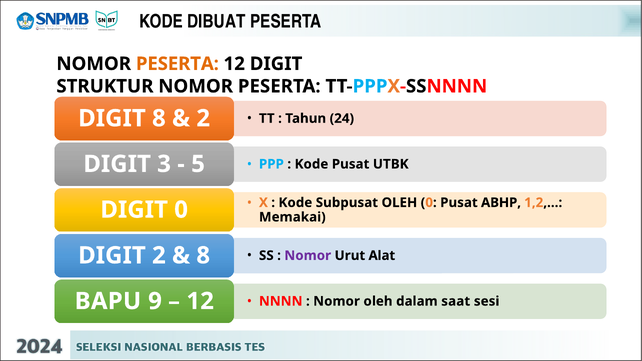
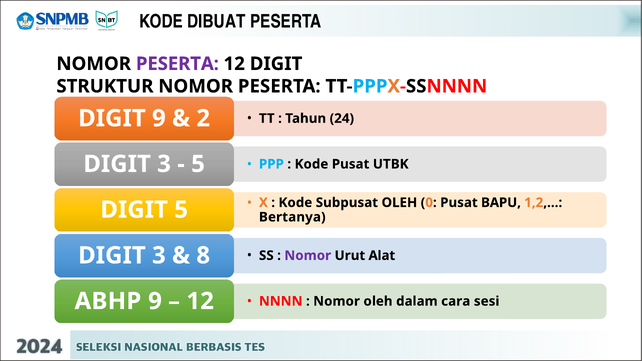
PESERTA colour: orange -> purple (177, 64)
DIGIT 8: 8 -> 9 (159, 118)
ABHP: ABHP -> BAPU (501, 203)
DIGIT 0: 0 -> 5 (181, 210)
Memakai: Memakai -> Bertanya (292, 217)
2: 2 -> 3 (159, 256)
BAPU: BAPU -> ABHP (108, 301)
saat: saat -> cara (456, 301)
